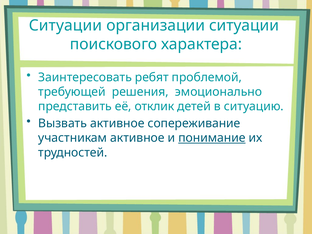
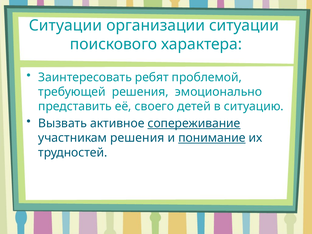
отклик: отклик -> своего (154, 106)
сопереживание underline: none -> present (194, 123)
участникам активное: активное -> решения (137, 138)
